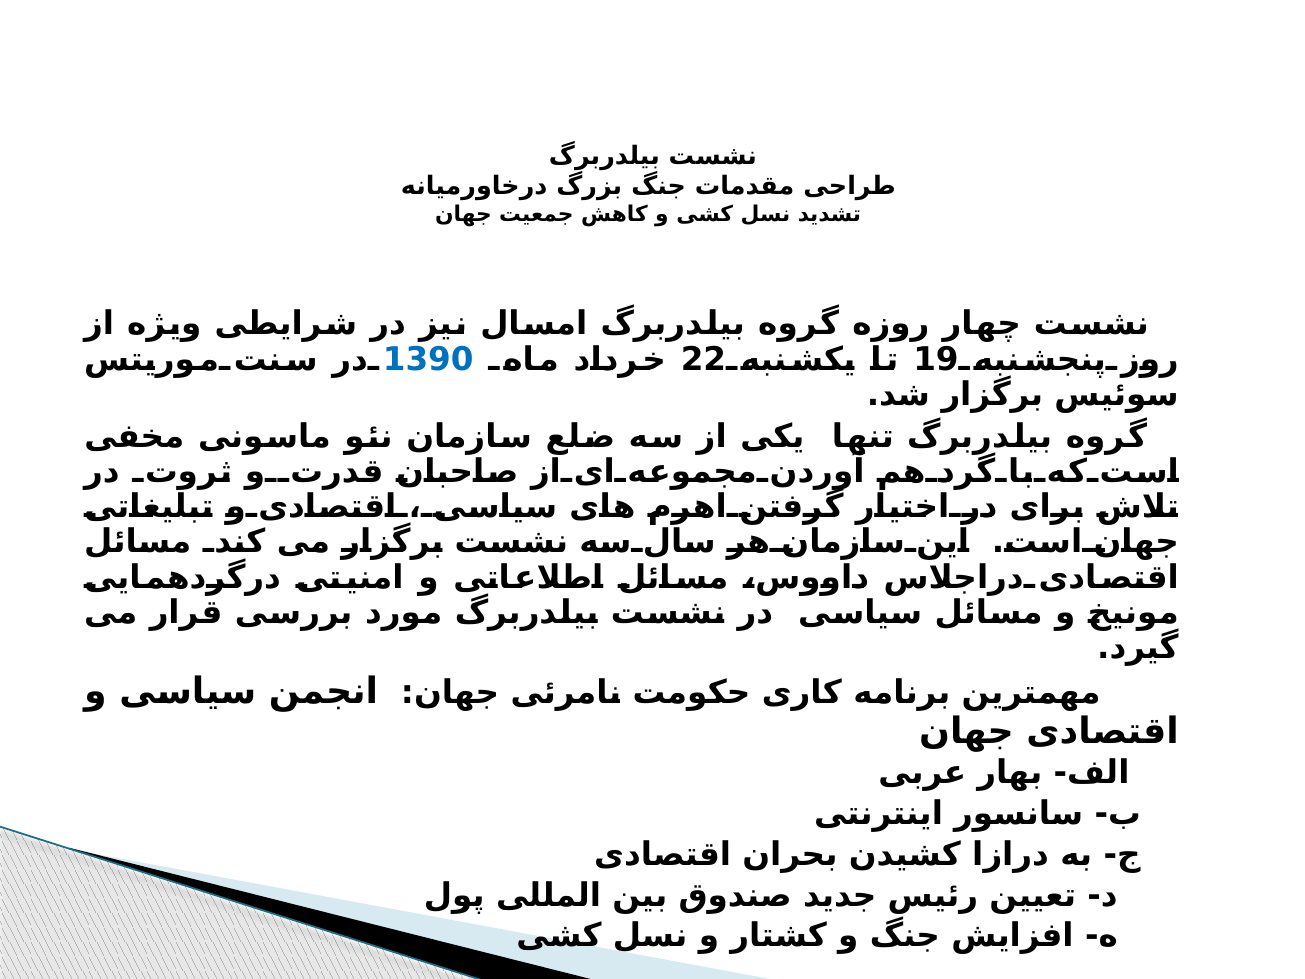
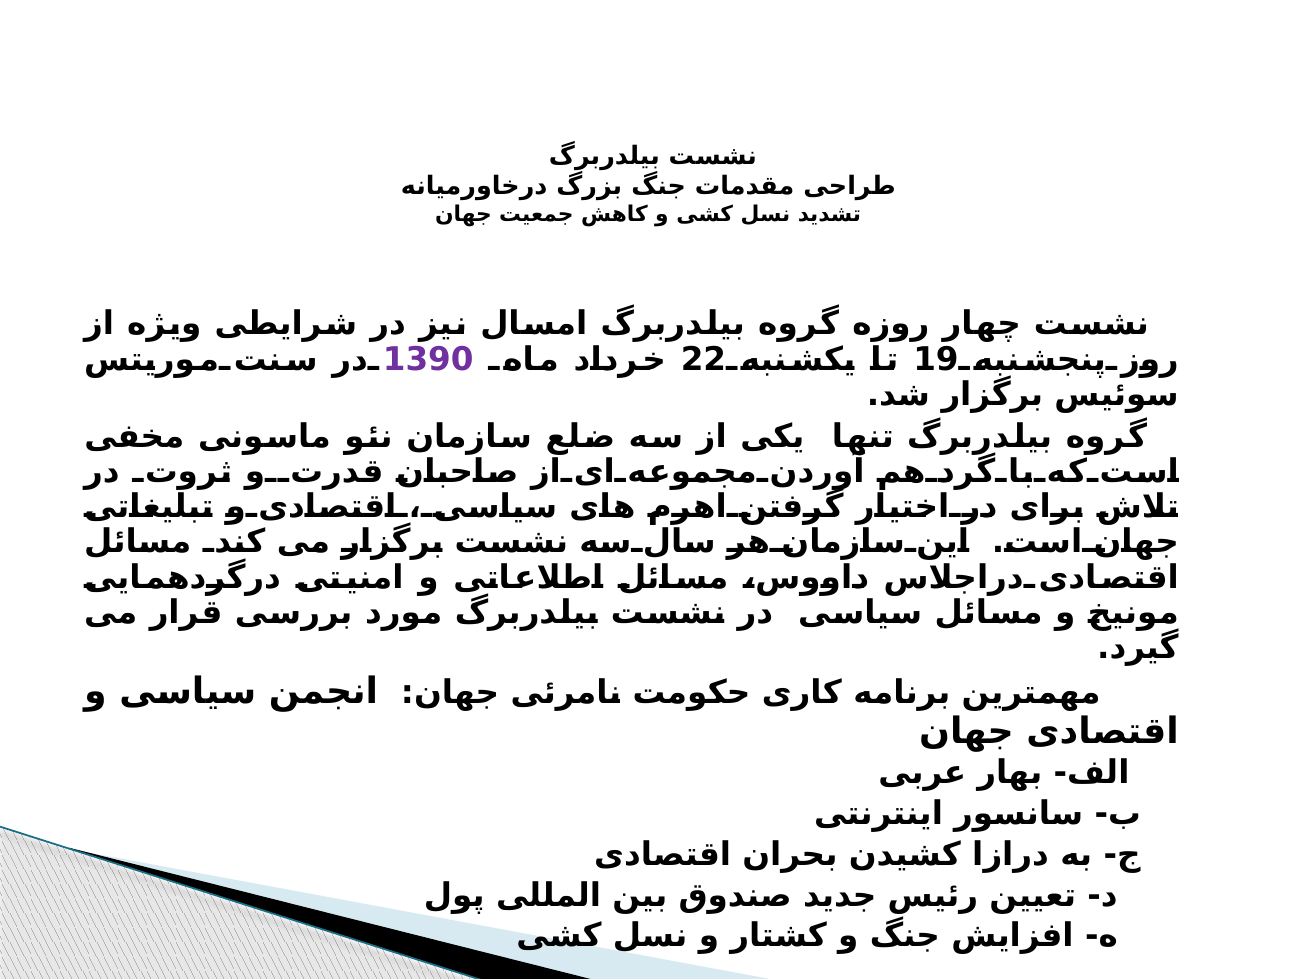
1390 colour: blue -> purple (428, 359)
